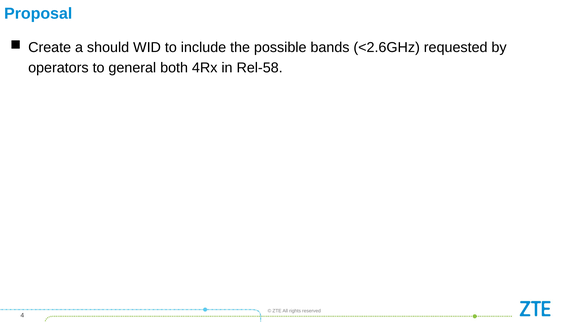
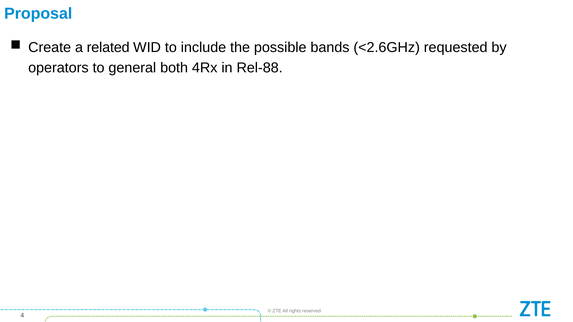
should: should -> related (108, 47)
Rel-58: Rel-58 -> Rel-88 (260, 68)
